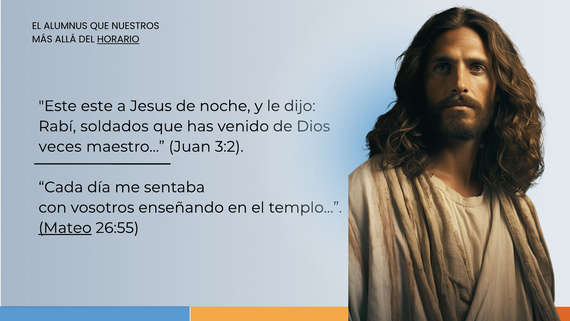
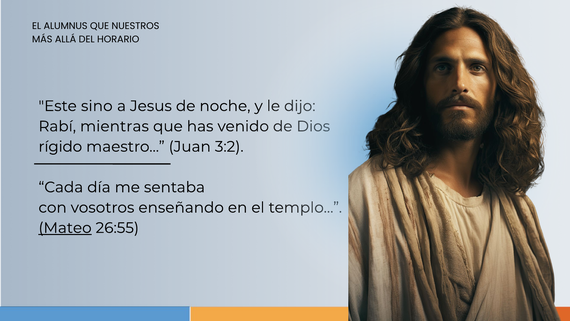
HORARIO underline: present -> none (118, 39)
Este este: este -> sino (97, 106)
soldados: soldados -> mientras (114, 126)
veces: veces -> rígido (60, 146)
